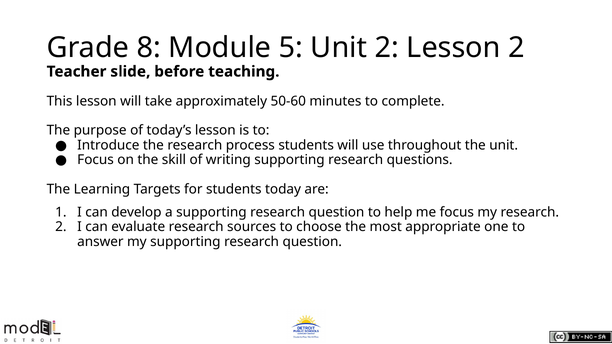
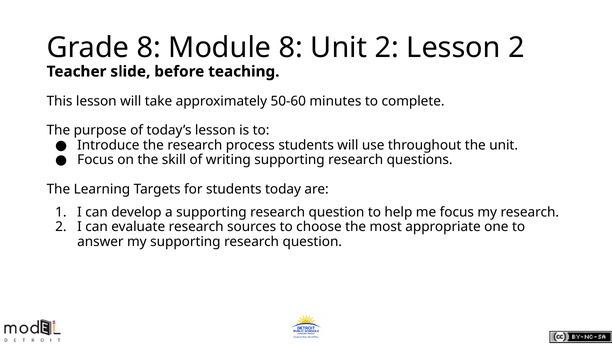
Module 5: 5 -> 8 (291, 48)
